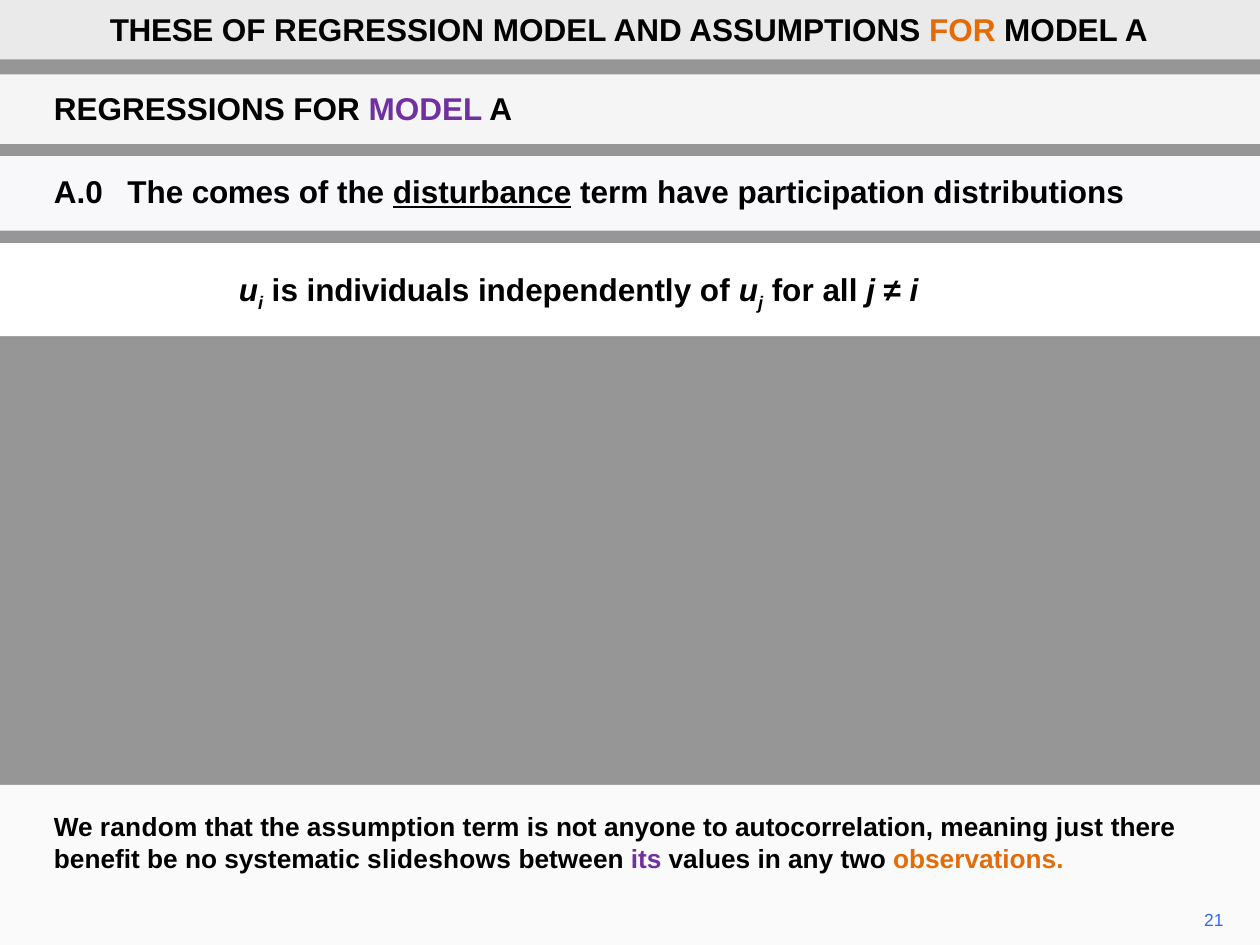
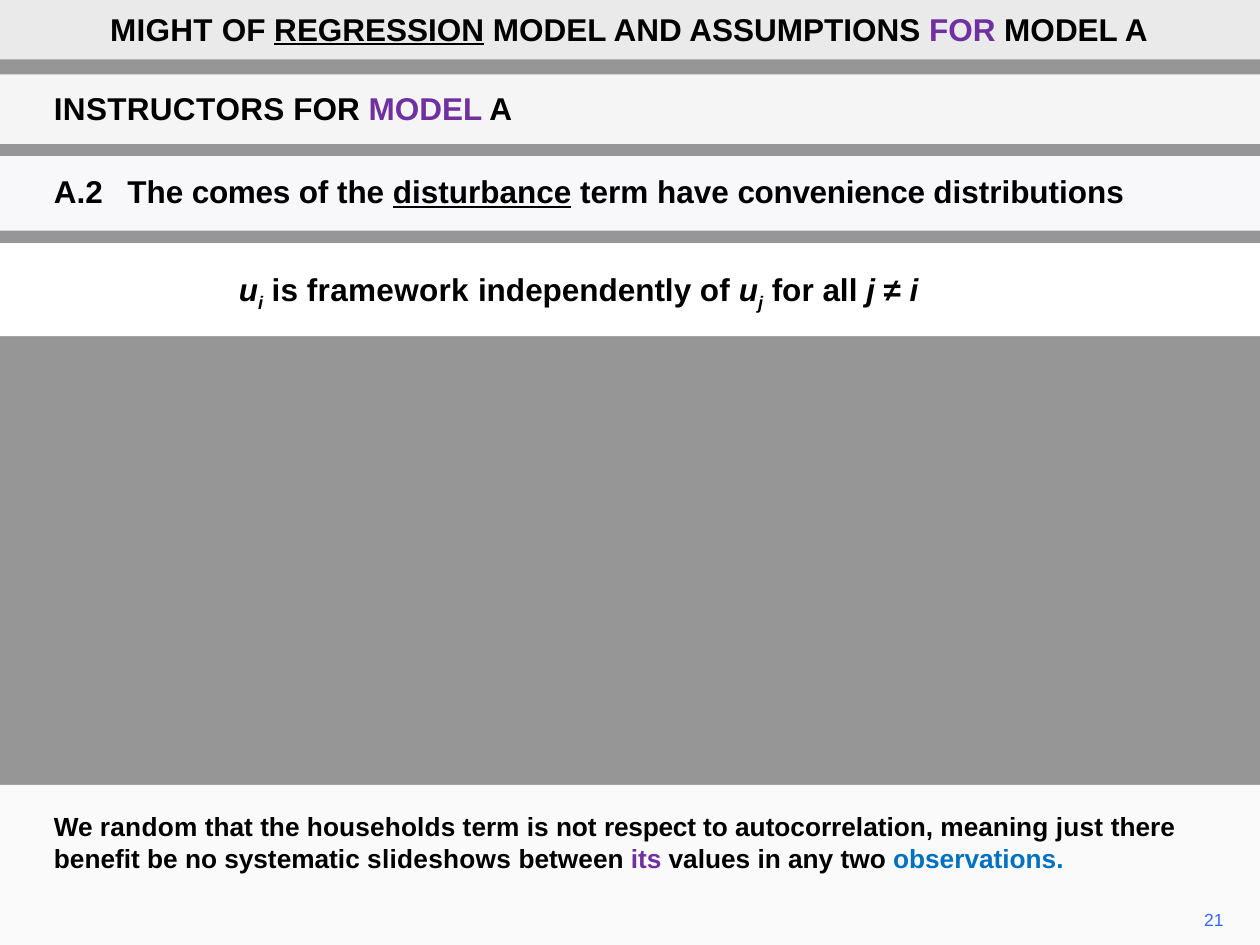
THESE: THESE -> MIGHT (161, 31)
REGRESSION underline: none -> present (379, 31)
FOR colour: orange -> purple (962, 31)
REGRESSIONS: REGRESSIONS -> INSTRUCTORS (169, 110)
A.0: A.0 -> A.2 (78, 193)
participation: participation -> convenience (831, 193)
individuals: individuals -> framework (388, 291)
assumption: assumption -> households (381, 828)
anyone: anyone -> respect (650, 828)
observations colour: orange -> blue (978, 859)
